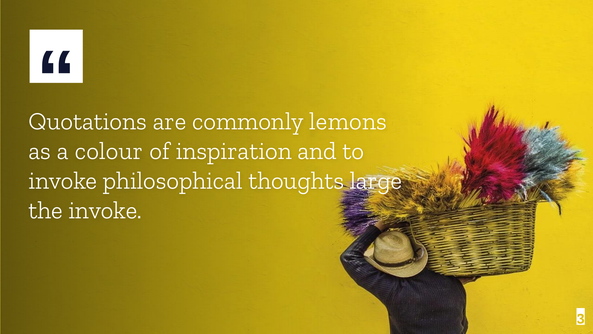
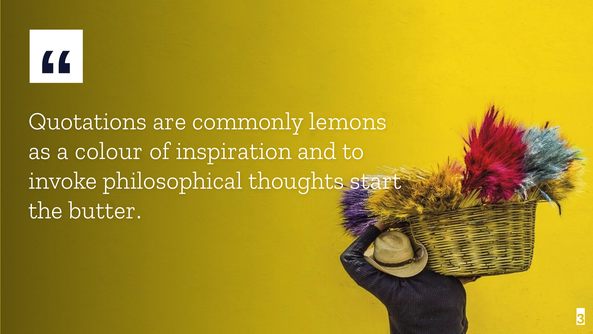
large: large -> start (376, 180)
the invoke: invoke -> butter (105, 210)
